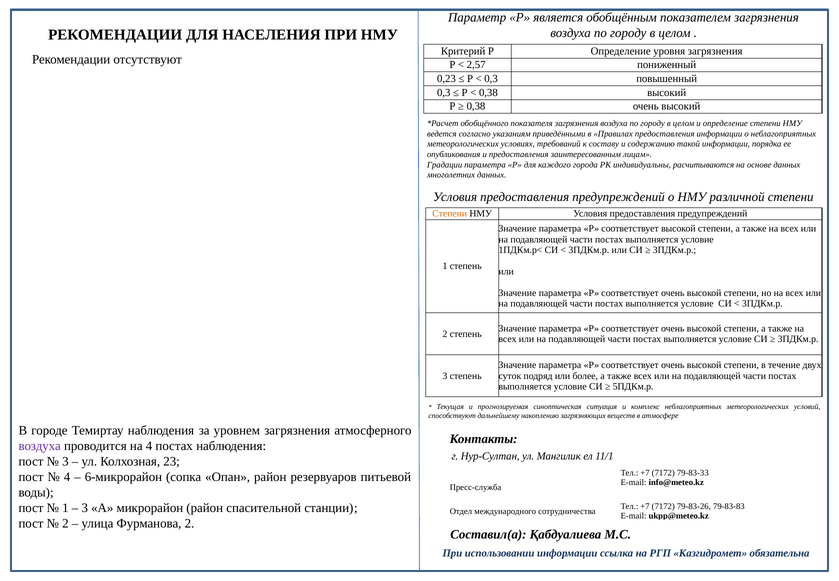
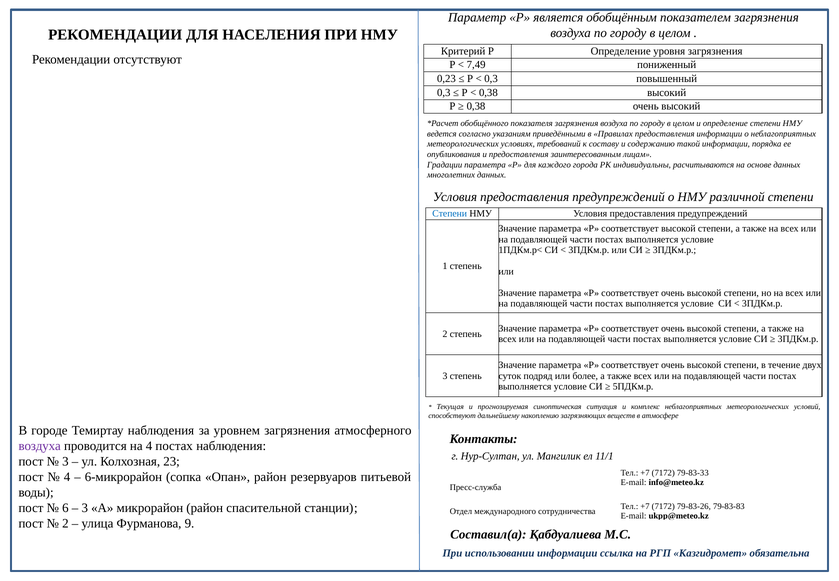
2,57: 2,57 -> 7,49 (476, 65)
Степени colour: orange -> blue (450, 214)
1: 1 -> 6 (65, 508)
Фурманова 2: 2 -> 9 (189, 523)
